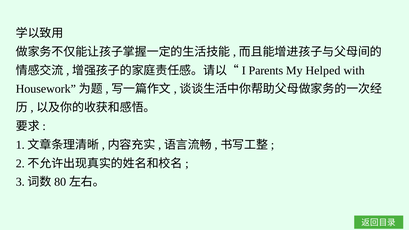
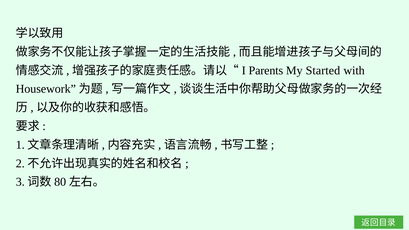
Helped: Helped -> Started (323, 70)
